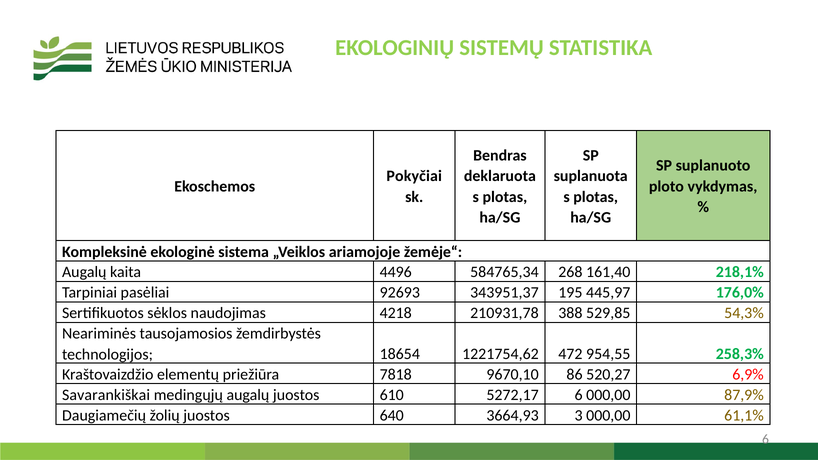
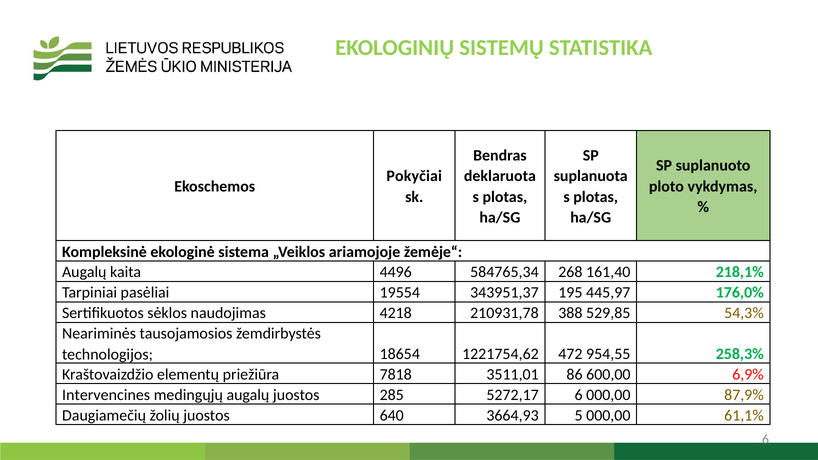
92693: 92693 -> 19554 (400, 293)
9670,10: 9670,10 -> 3511,01 (513, 375)
520,27: 520,27 -> 600,00 (608, 375)
Savarankiškai: Savarankiškai -> Intervencines (106, 395)
610: 610 -> 285 (392, 395)
3: 3 -> 5 (579, 415)
